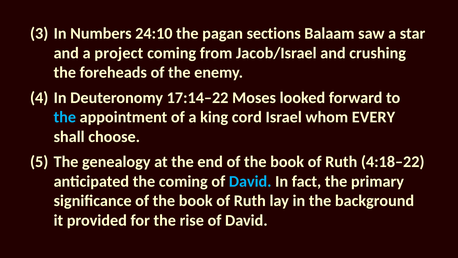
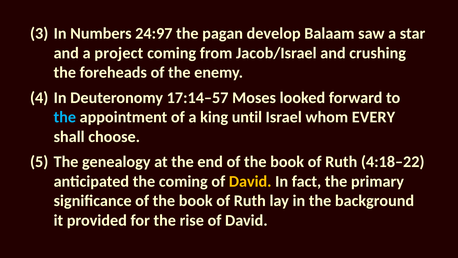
24:10: 24:10 -> 24:97 (154, 33)
sections: sections -> develop (274, 33)
17:14–22: 17:14–22 -> 17:14–57 (198, 98)
cord: cord -> until (247, 117)
David colour: light blue -> yellow (250, 181)
